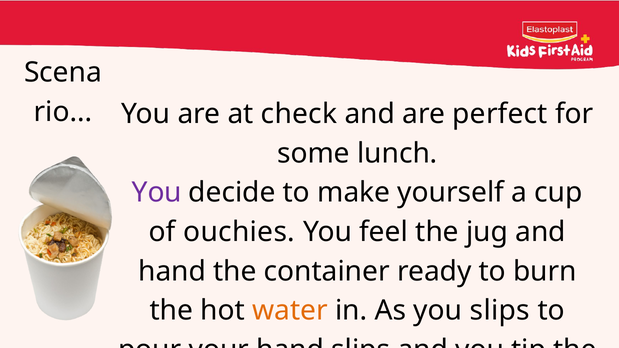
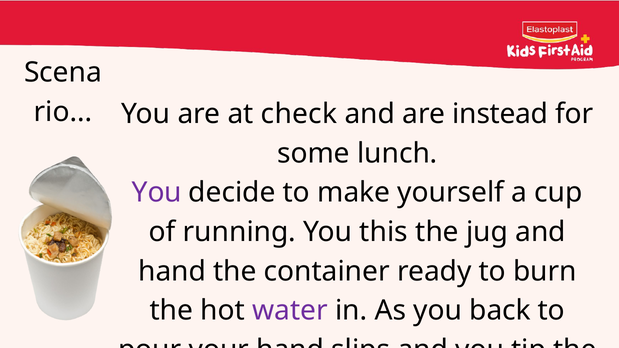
perfect: perfect -> instead (500, 114)
ouchies: ouchies -> running (239, 232)
feel: feel -> this (384, 232)
water colour: orange -> purple (290, 311)
you slips: slips -> back (500, 311)
